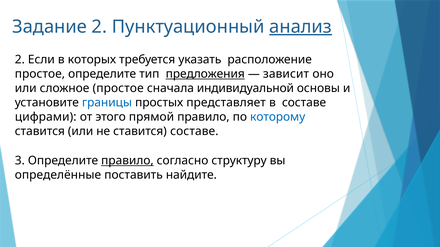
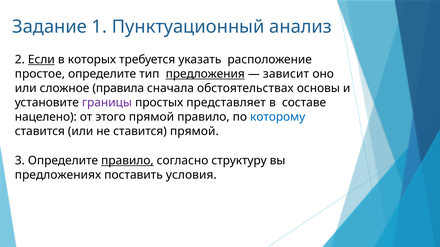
Задание 2: 2 -> 1 (99, 27)
анализ underline: present -> none (301, 27)
Если underline: none -> present (41, 60)
сложное простое: простое -> правила (118, 88)
индивидуальной: индивидуальной -> обстоятельствах (245, 88)
границы colour: blue -> purple (107, 103)
цифрами: цифрами -> нацелено (46, 117)
ставится составе: составе -> прямой (194, 131)
определённые: определённые -> предложениях (58, 175)
найдите: найдите -> условия (191, 175)
